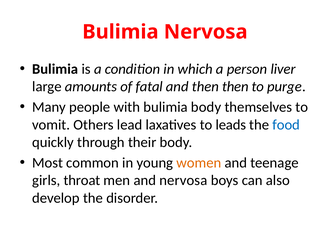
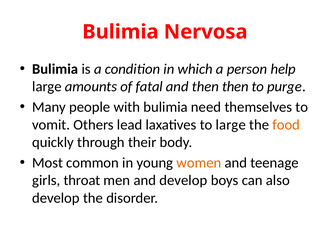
liver: liver -> help (283, 69)
bulimia body: body -> need (206, 107)
to leads: leads -> large (231, 125)
food colour: blue -> orange (286, 125)
and nervosa: nervosa -> develop (183, 181)
